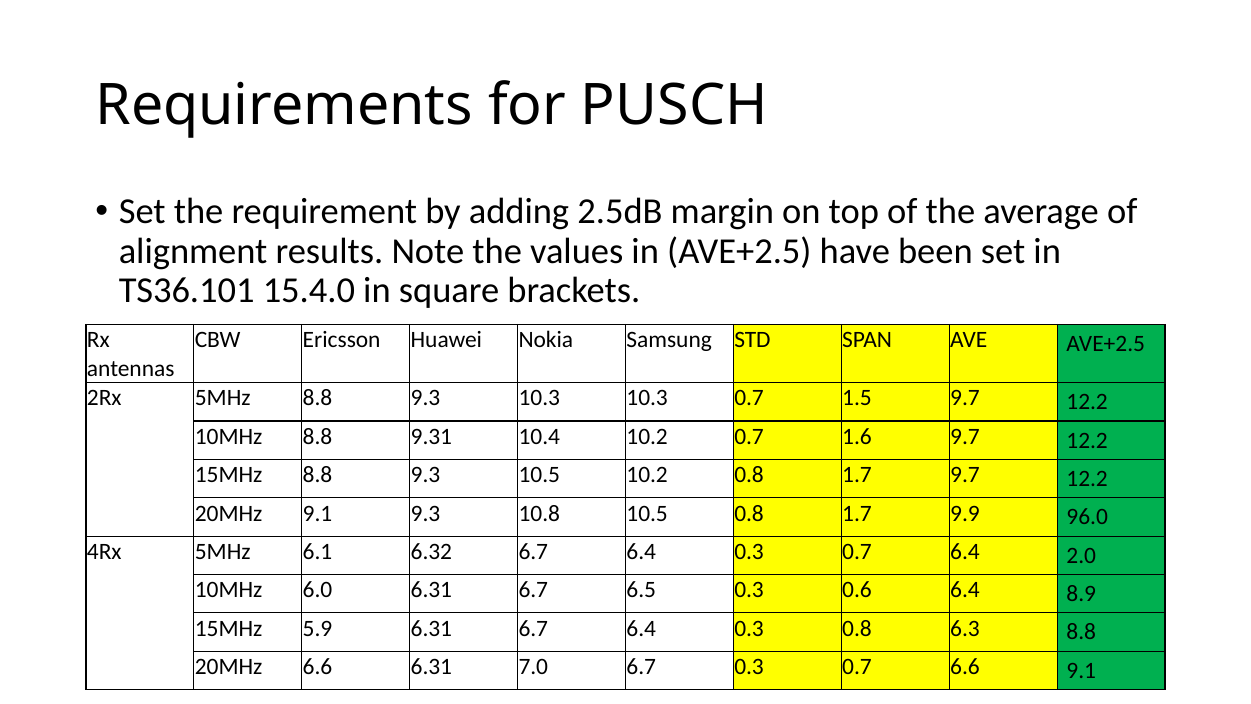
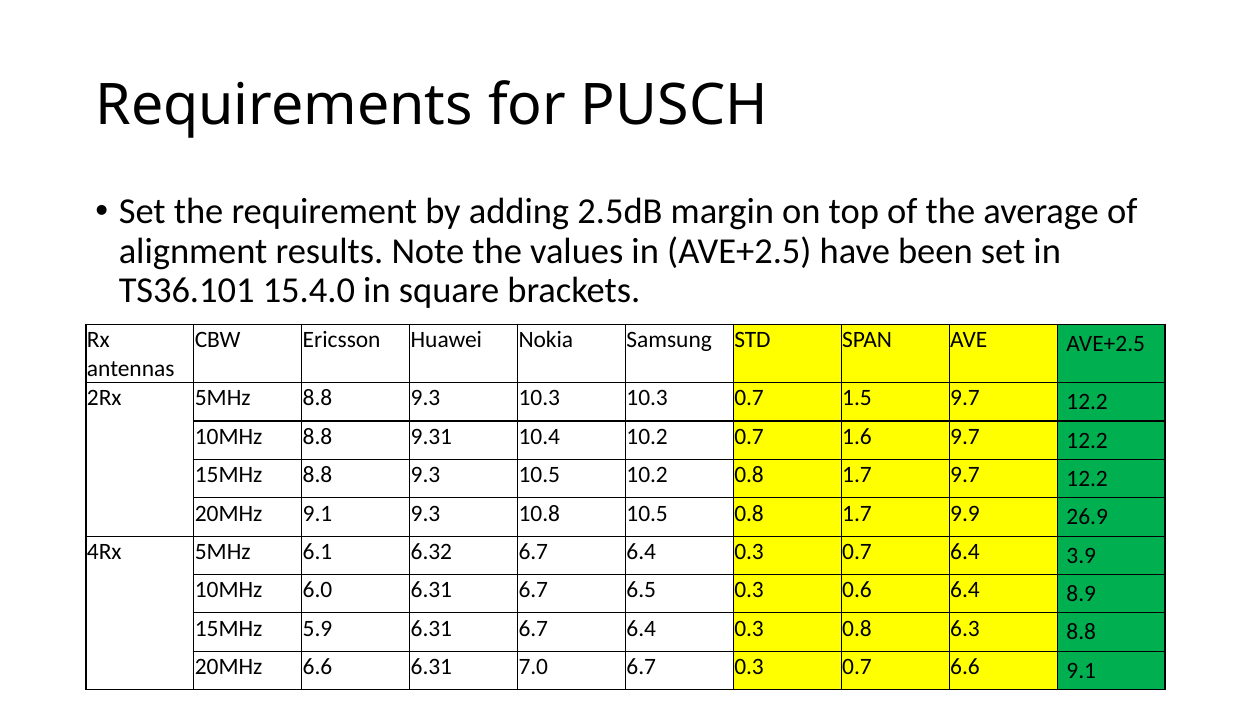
96.0: 96.0 -> 26.9 (1087, 517)
2.0: 2.0 -> 3.9 (1081, 555)
